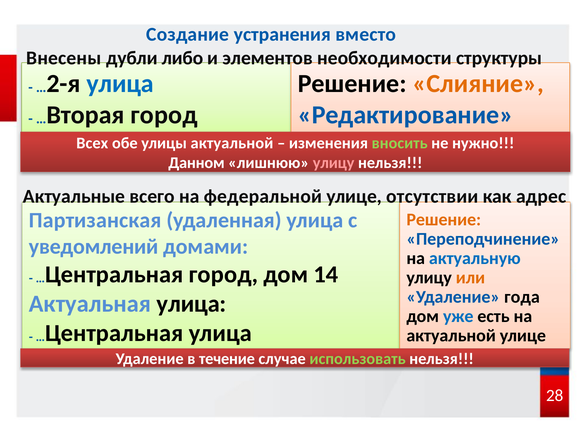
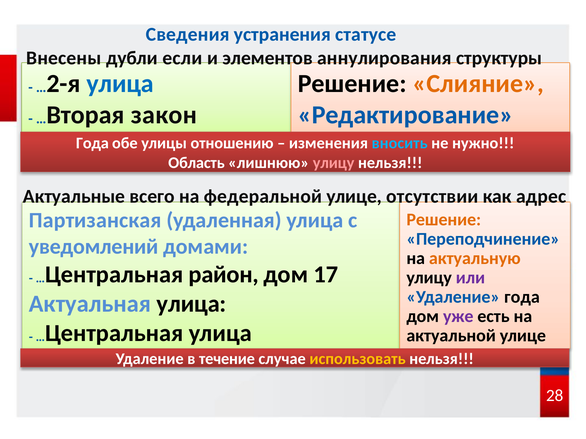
Создание: Создание -> Сведения (188, 35)
вместо: вместо -> статусе (366, 35)
либо: либо -> если (182, 58)
необходимости: необходимости -> аннулирования (384, 58)
город: город -> закон (164, 115)
Всех: Всех -> Года (92, 143)
улицы актуальной: актуальной -> отношению (232, 143)
вносить colour: light green -> light blue (400, 143)
Данном: Данном -> Область (196, 163)
актуальную colour: blue -> orange (475, 259)
или colour: orange -> purple (470, 278)
город: город -> район (224, 275)
14: 14 -> 17 (326, 275)
уже colour: blue -> purple (458, 317)
использовать colour: light green -> yellow (358, 359)
